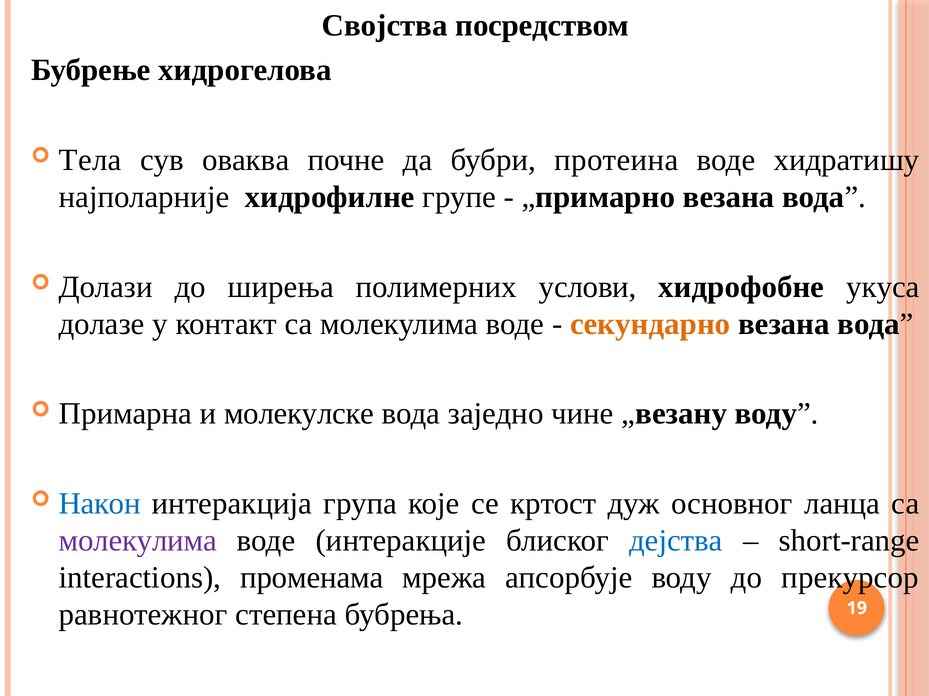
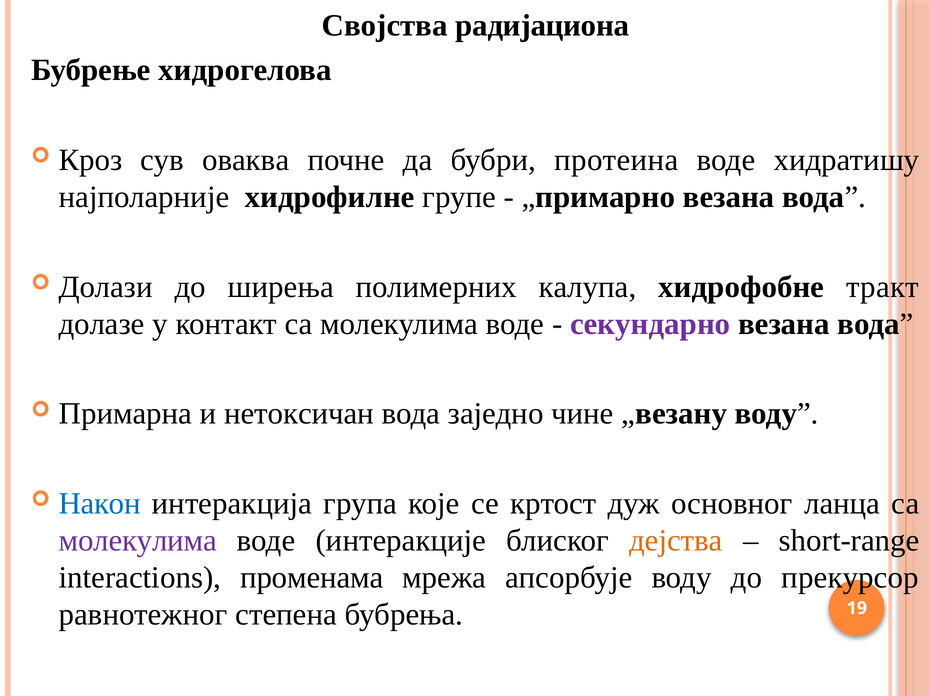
посредством: посредством -> радијациона (542, 25)
Тела: Тела -> Кроз (91, 160)
услови: услови -> калупа (588, 287)
укуса: укуса -> тракт (883, 287)
секундарно colour: orange -> purple (650, 324)
молекулске: молекулске -> нетоксичан (299, 414)
дејства colour: blue -> orange (676, 541)
